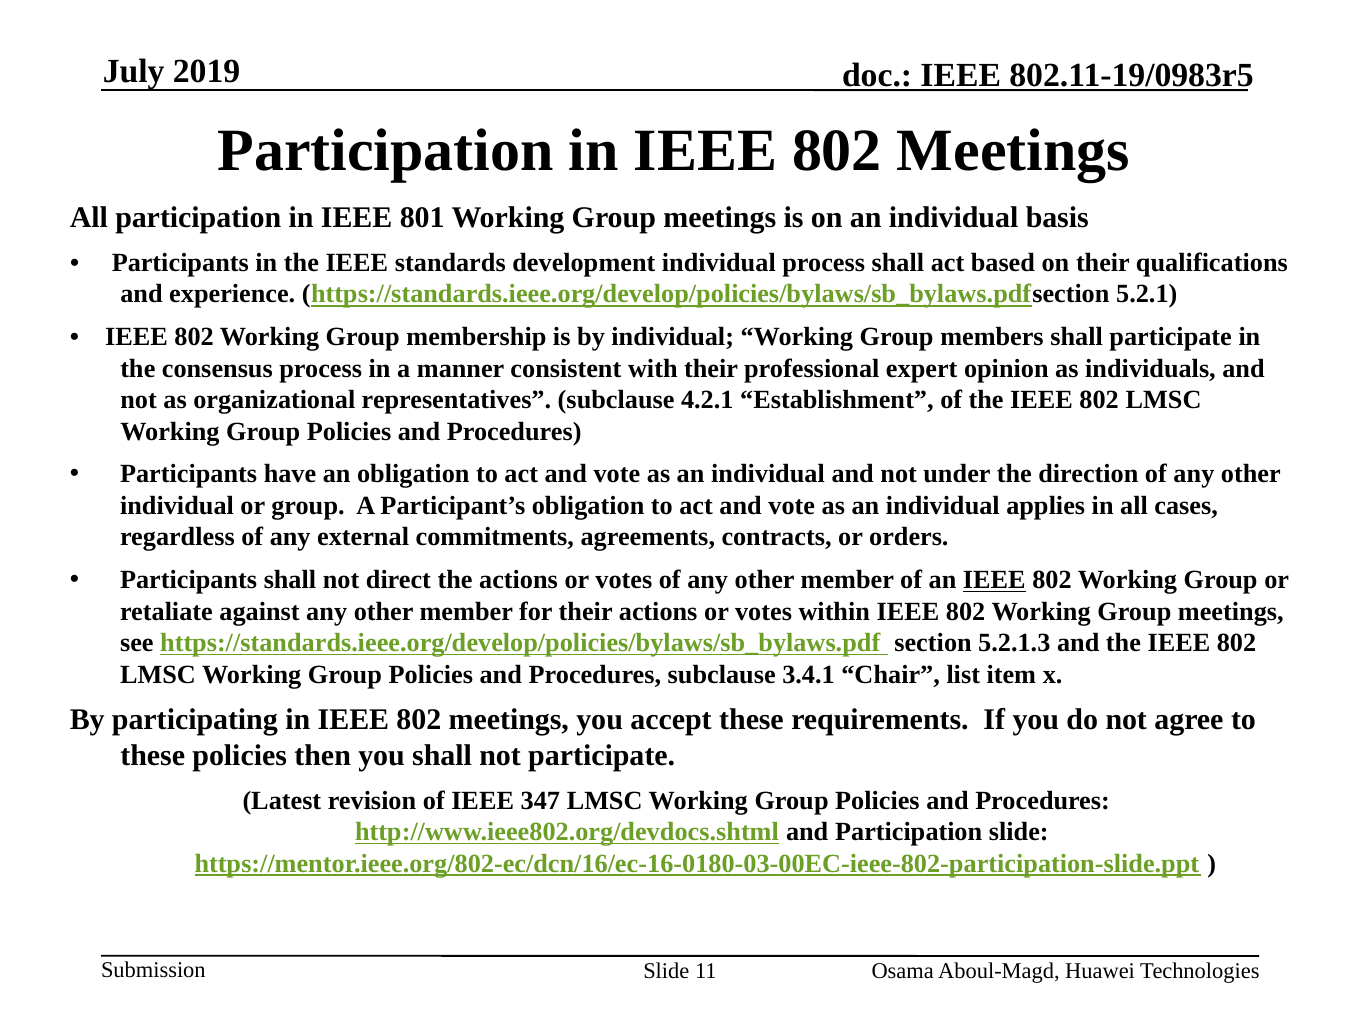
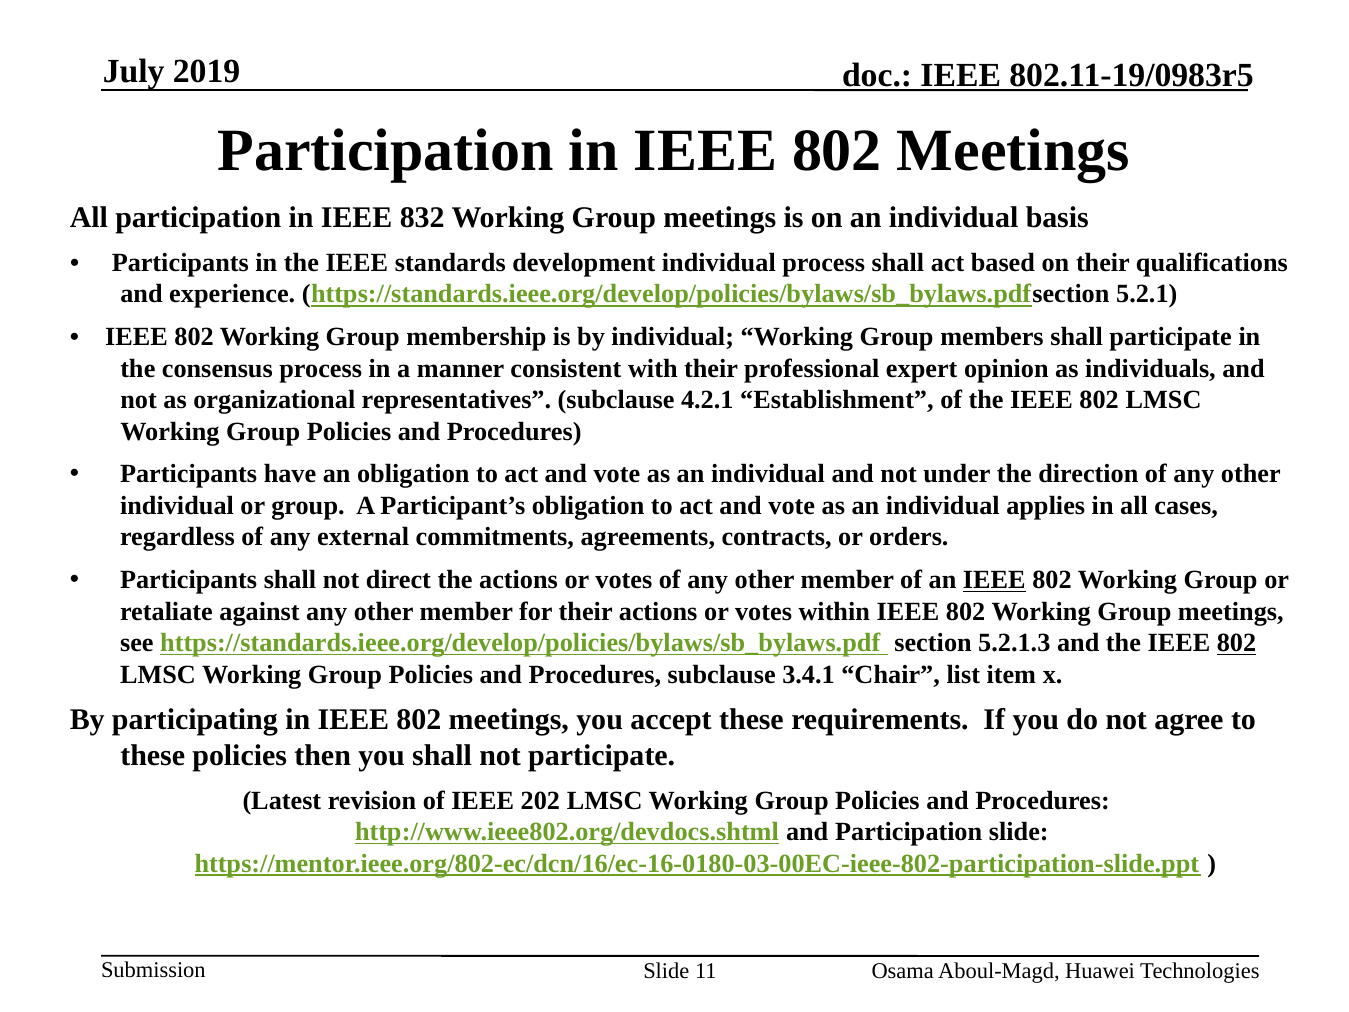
801: 801 -> 832 (422, 218)
802 underline: none -> present (1237, 643)
347: 347 -> 202 (540, 800)
